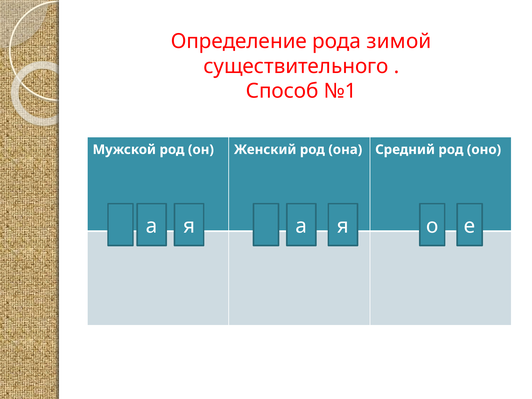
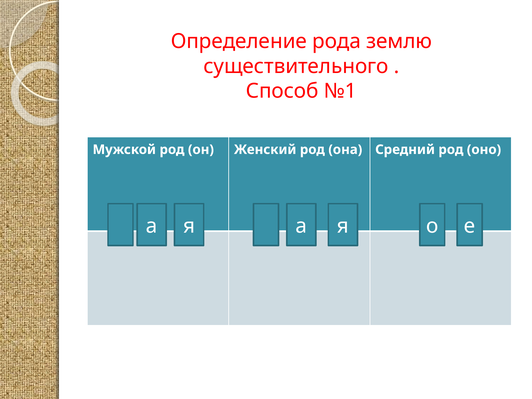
зимой: зимой -> землю (399, 41)
